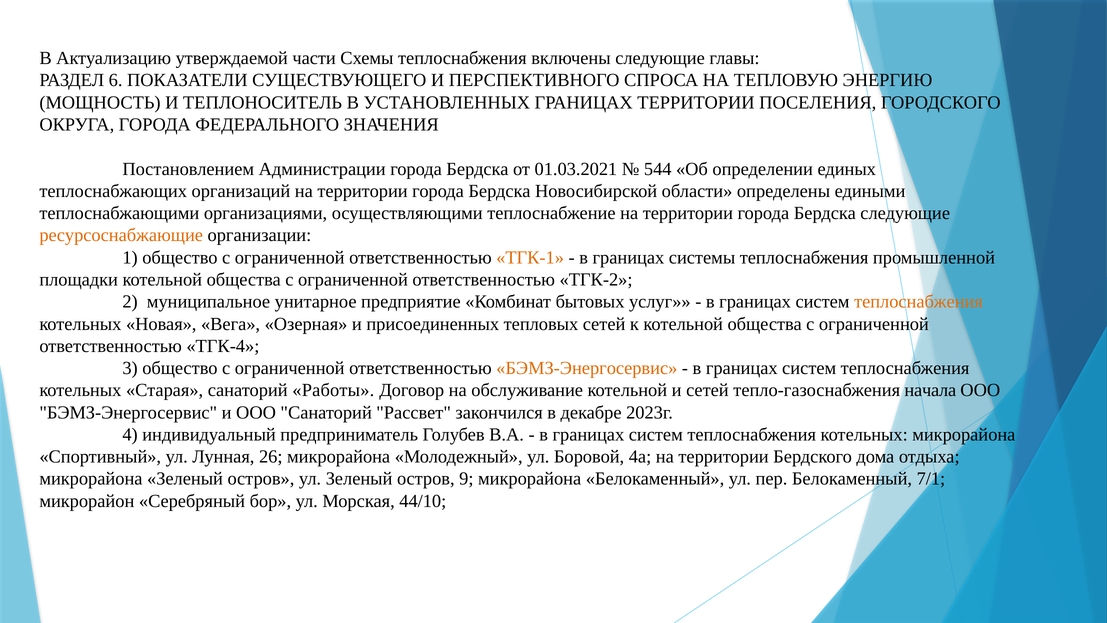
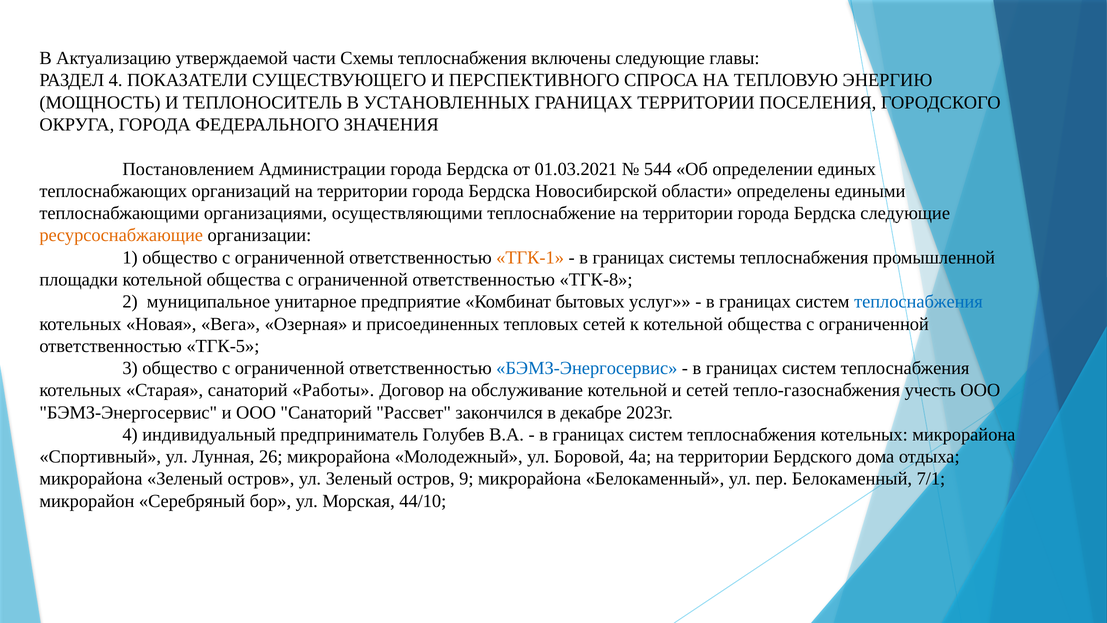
РАЗДЕЛ 6: 6 -> 4 (116, 80)
ТГК-2: ТГК-2 -> ТГК-8 (596, 280)
теплоснабжения colour: orange -> blue (918, 302)
ТГК-4: ТГК-4 -> ТГК-5 (223, 346)
БЭМЗ-Энергосервис colour: orange -> blue (587, 368)
начала: начала -> учесть (930, 390)
